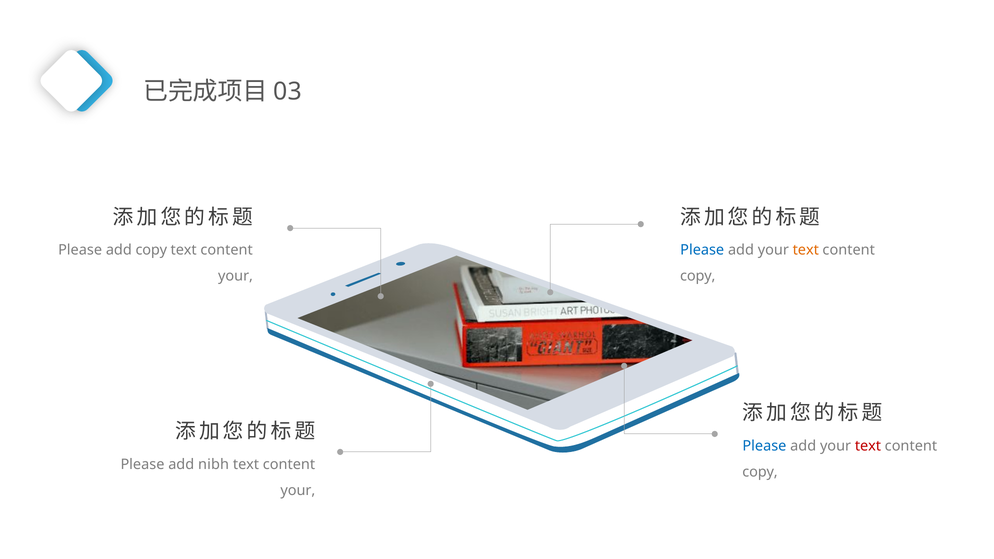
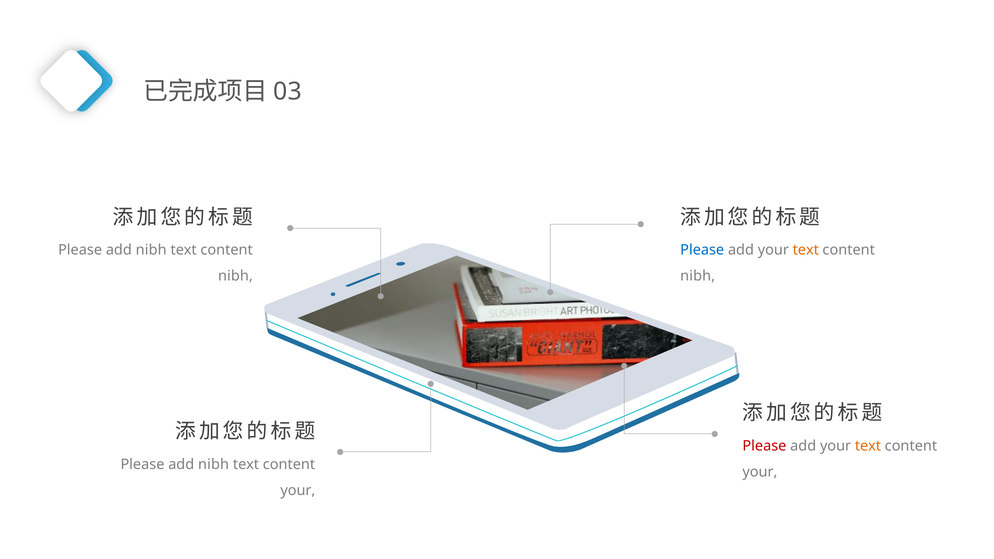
copy: copy -> nibh (151, 250)
your: your -> nibh (235, 276)
copy: copy -> nibh (698, 276)
Please colour: blue -> red (764, 446)
text colour: red -> orange (868, 446)
copy: copy -> your (760, 472)
